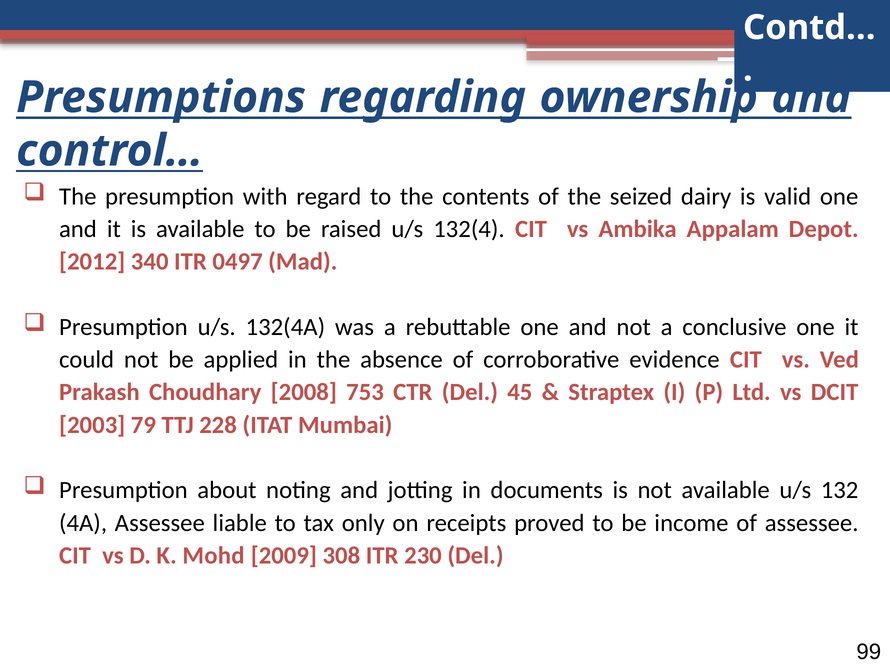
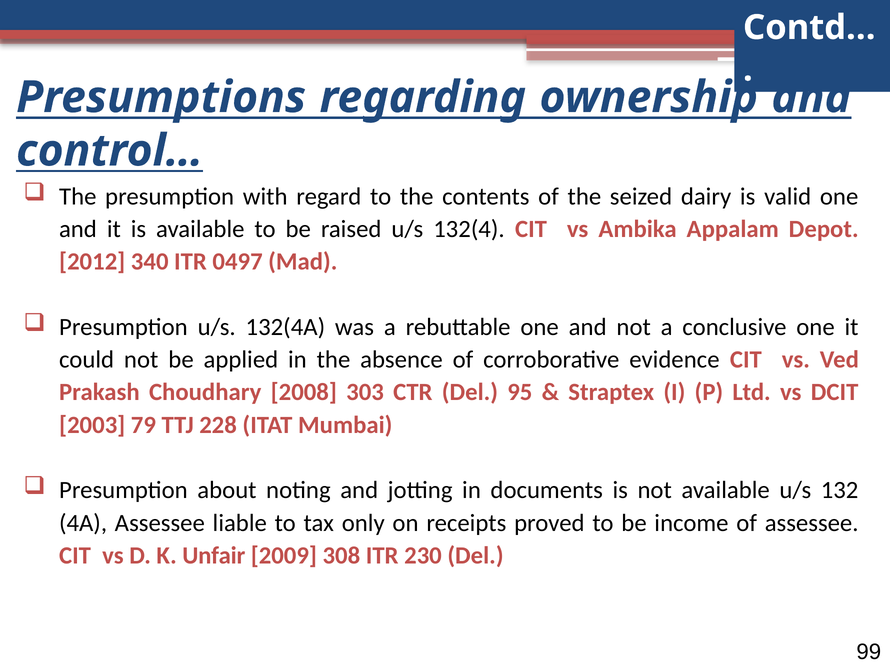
753: 753 -> 303 (365, 392)
45: 45 -> 95 (520, 392)
Mohd: Mohd -> Unfair (214, 555)
